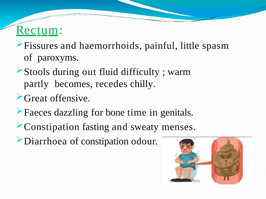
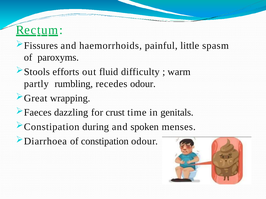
during: during -> efforts (66, 72)
becomes: becomes -> rumbling (74, 84)
recedes chilly: chilly -> odour (143, 84)
offensive: offensive -> wrapping (70, 98)
bone: bone -> crust (115, 113)
fasting: fasting -> during (96, 127)
sweaty: sweaty -> spoken (145, 127)
